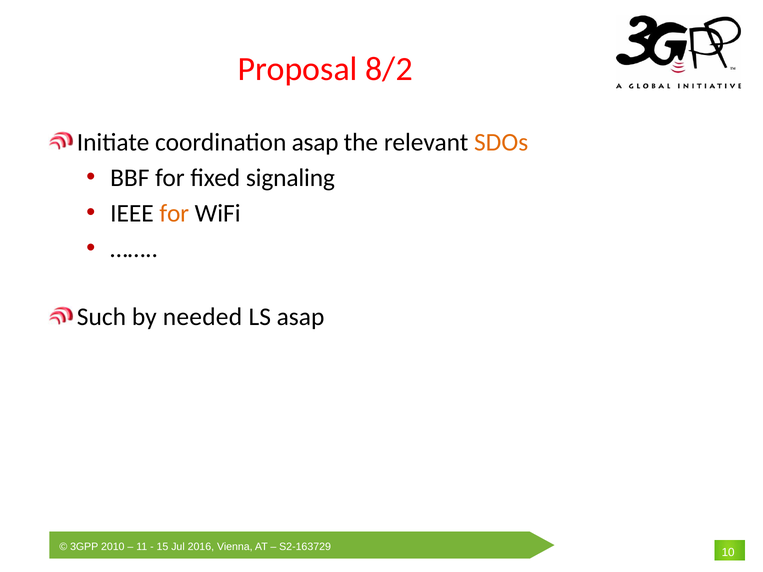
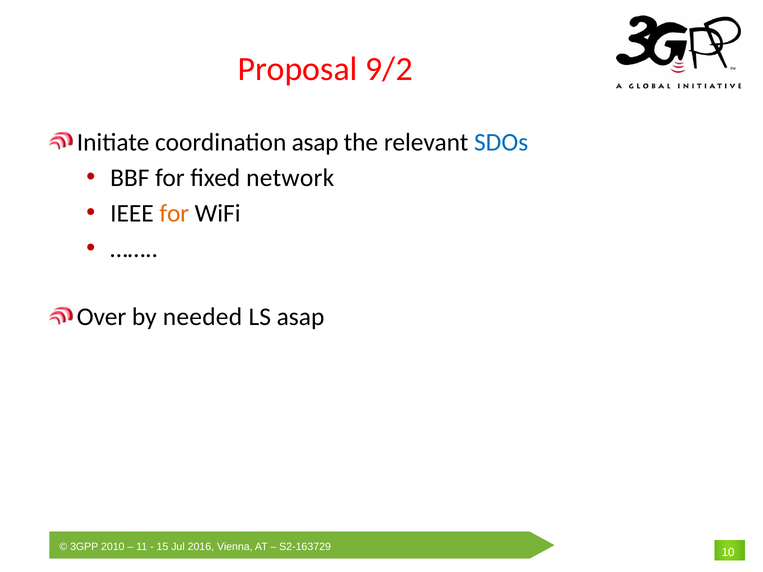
8/2: 8/2 -> 9/2 (389, 69)
SDOs colour: orange -> blue (501, 142)
signaling: signaling -> network (290, 178)
Such: Such -> Over (102, 317)
